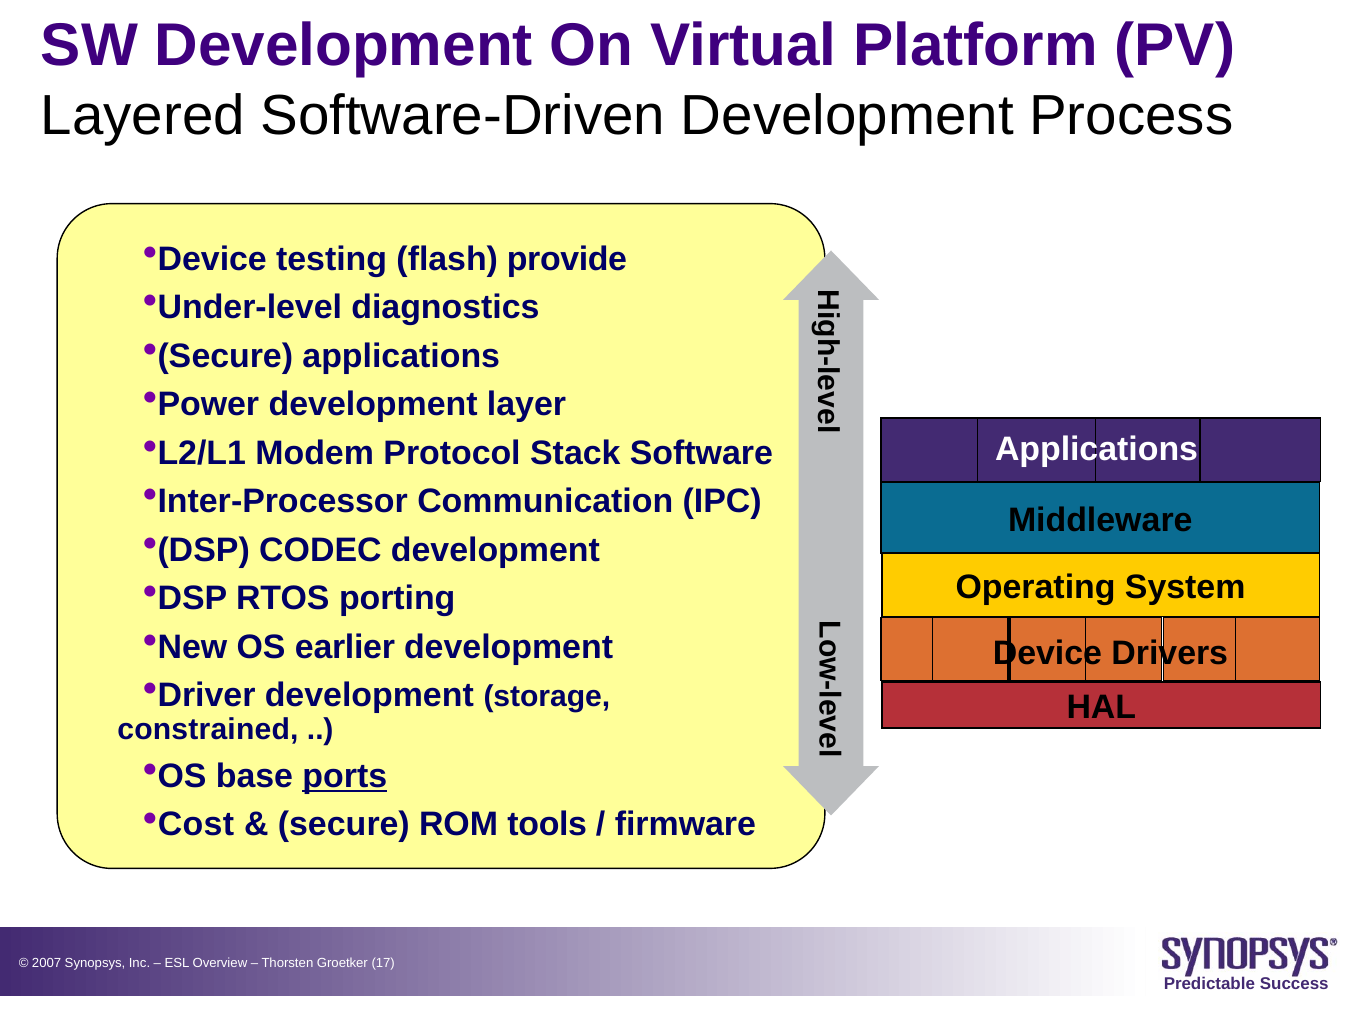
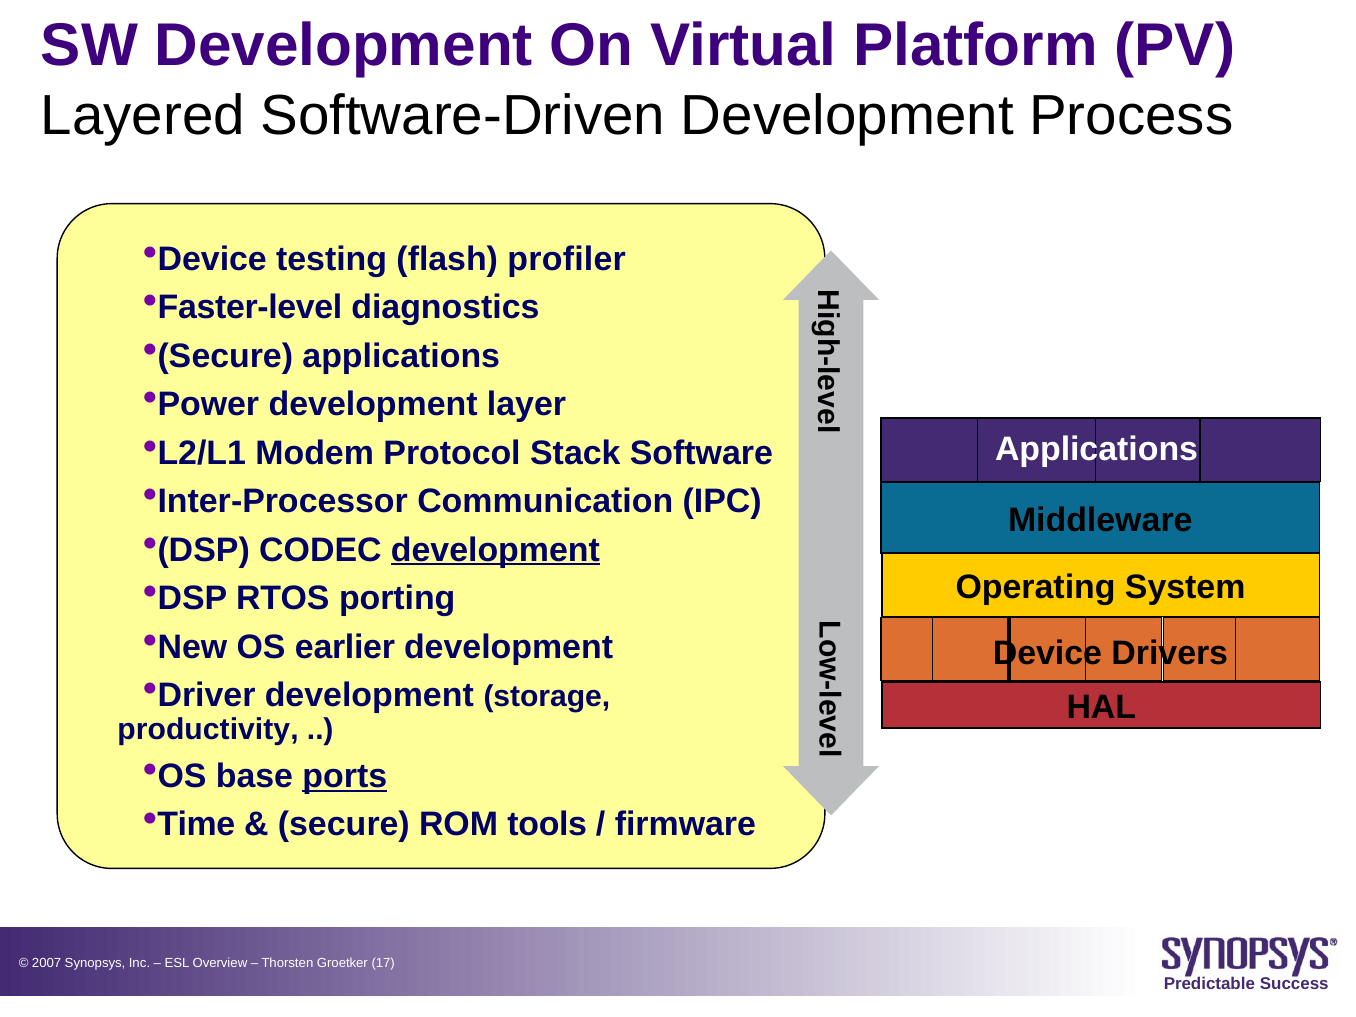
provide: provide -> profiler (567, 259)
Under-level: Under-level -> Faster-level (250, 308)
development underline: none -> present (495, 550)
constrained: constrained -> productivity (208, 730)
Cost: Cost -> Time (196, 825)
